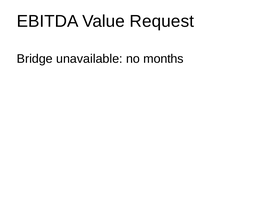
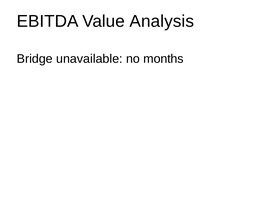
Request: Request -> Analysis (162, 21)
